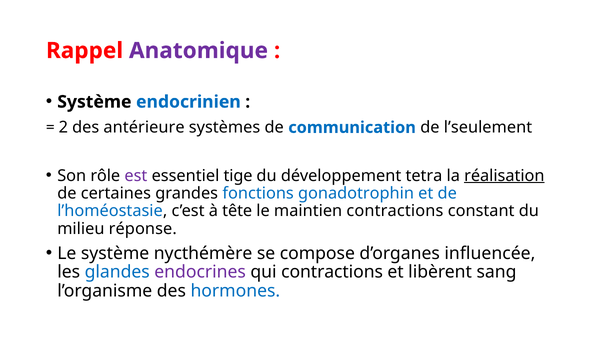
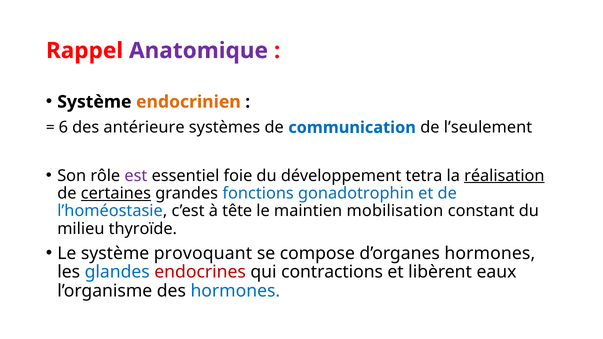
endocrinien colour: blue -> orange (188, 102)
2: 2 -> 6 (63, 128)
tige: tige -> foie (238, 176)
certaines underline: none -> present (116, 193)
maintien contractions: contractions -> mobilisation (395, 211)
réponse: réponse -> thyroïde (143, 229)
nycthémère: nycthémère -> provoquant (203, 253)
d’organes influencée: influencée -> hormones (490, 253)
endocrines colour: purple -> red (200, 272)
sang: sang -> eaux (496, 272)
